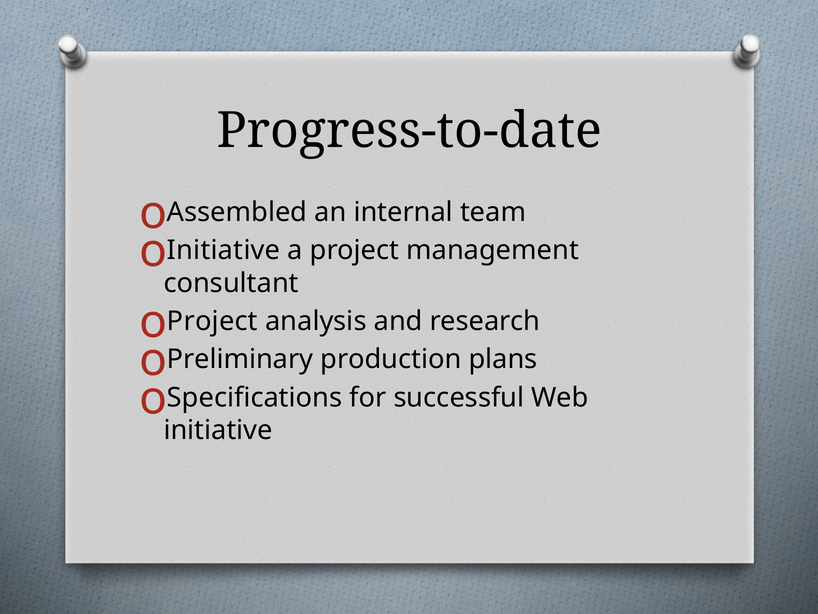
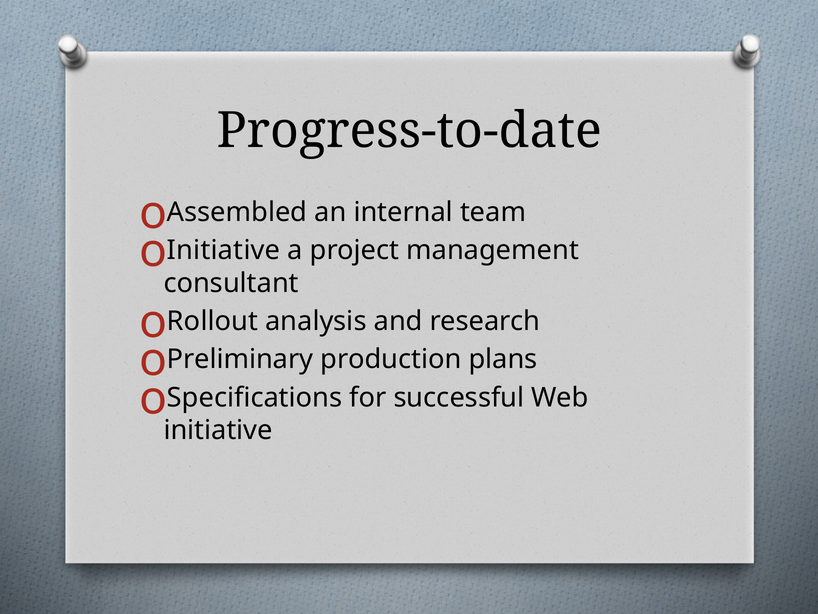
Project: Project -> Rollout (212, 321)
